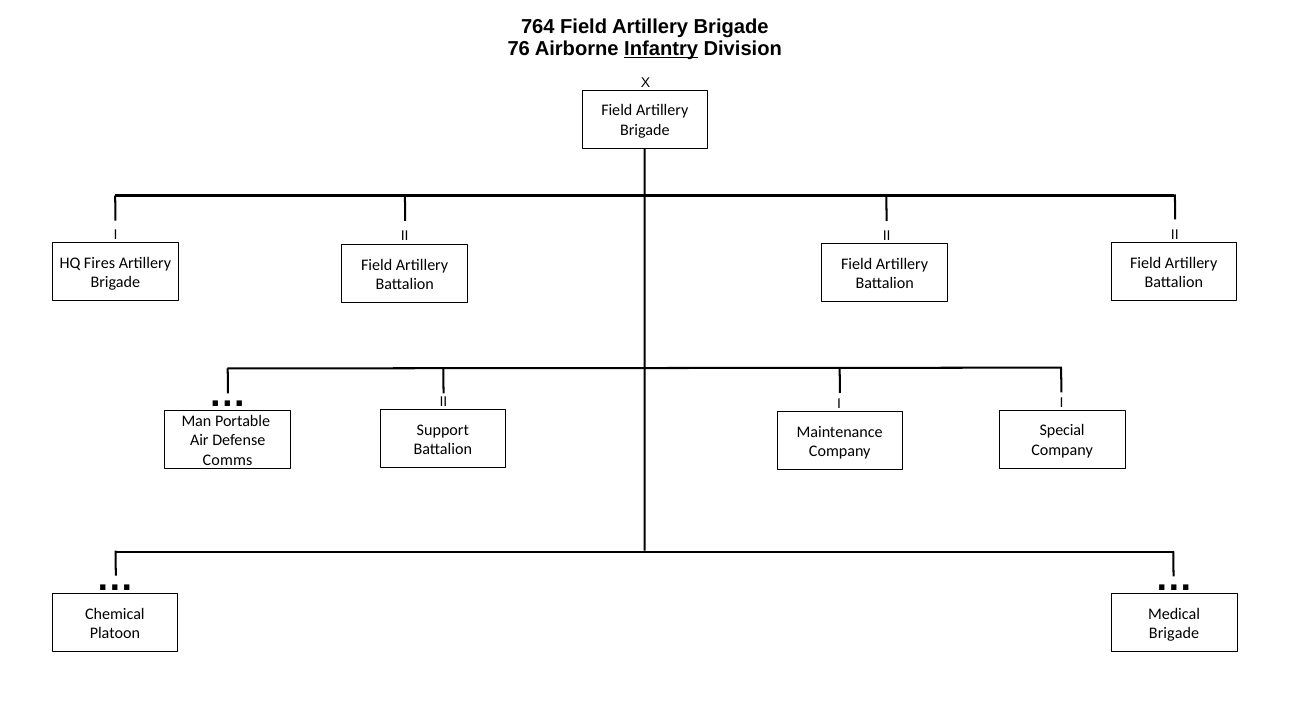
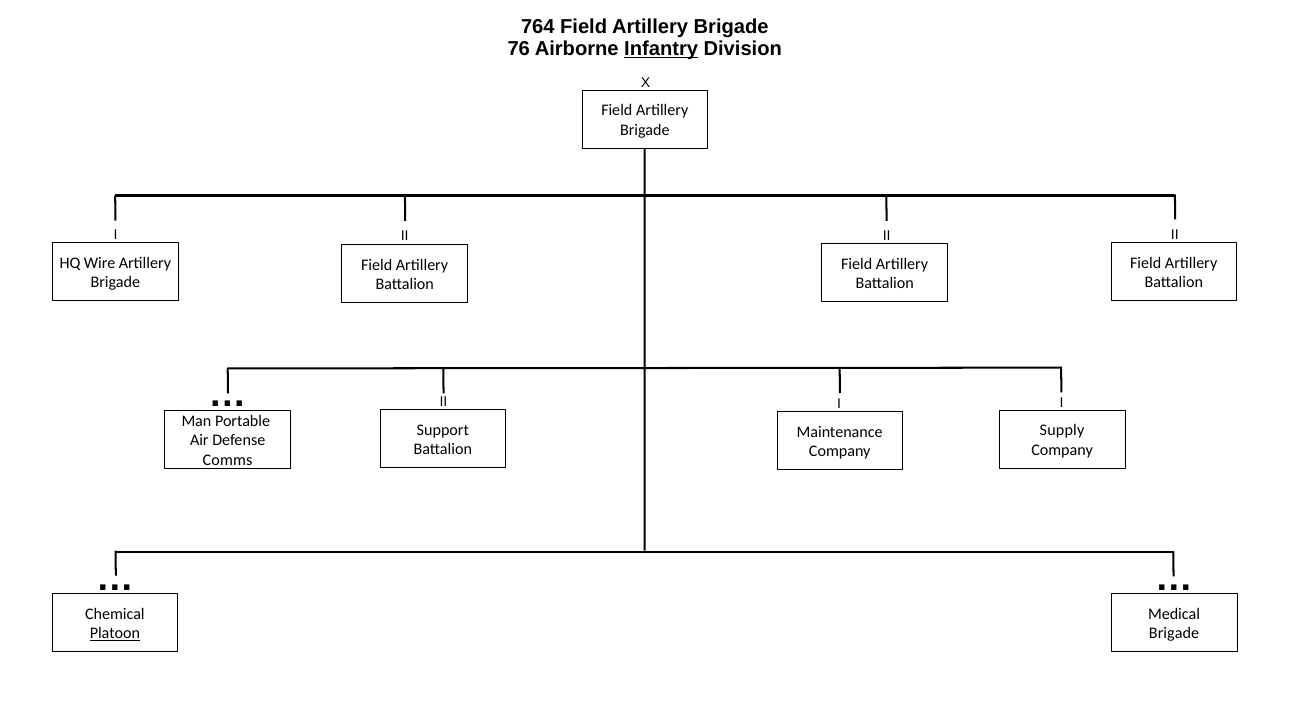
Fires: Fires -> Wire (100, 263)
Special: Special -> Supply (1062, 430)
Platoon underline: none -> present (115, 633)
